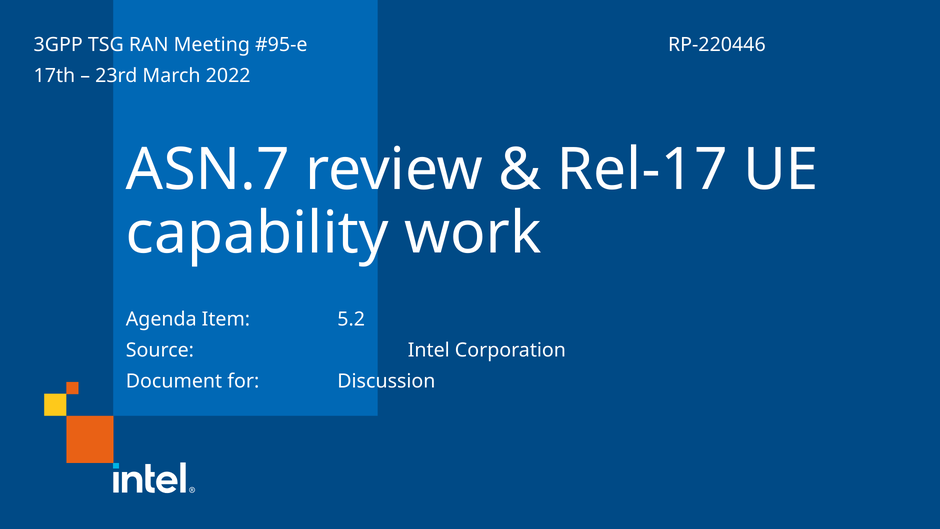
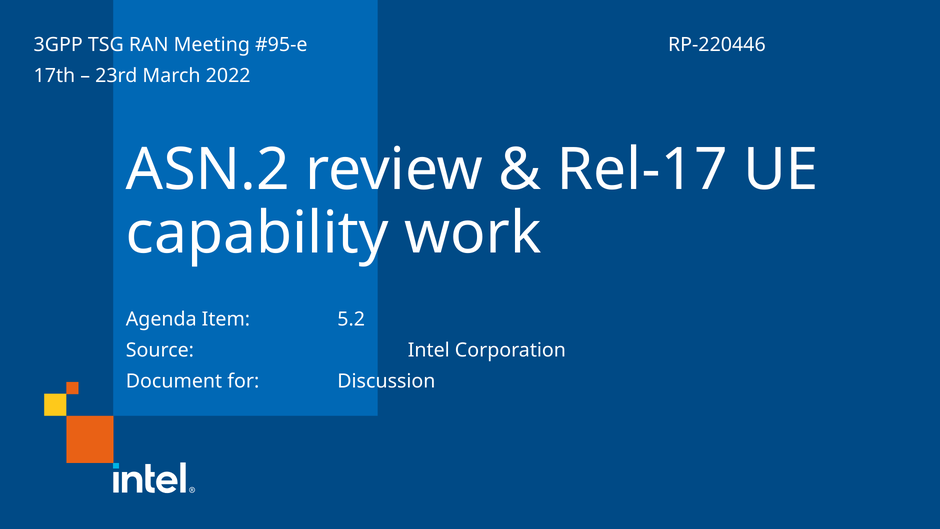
ASN.7: ASN.7 -> ASN.2 (208, 170)
